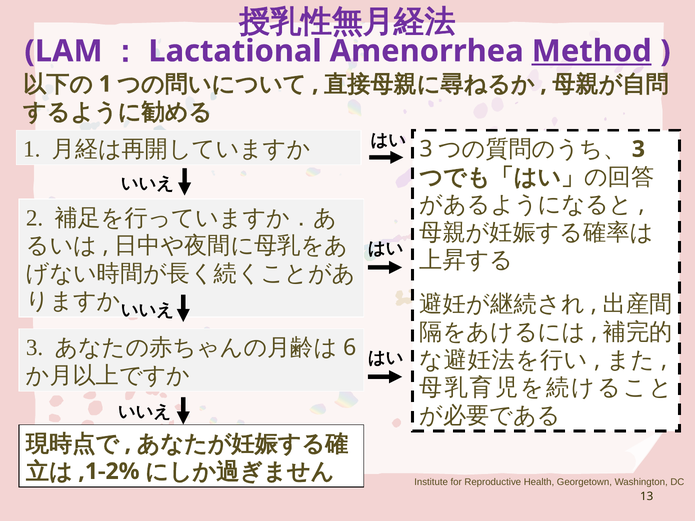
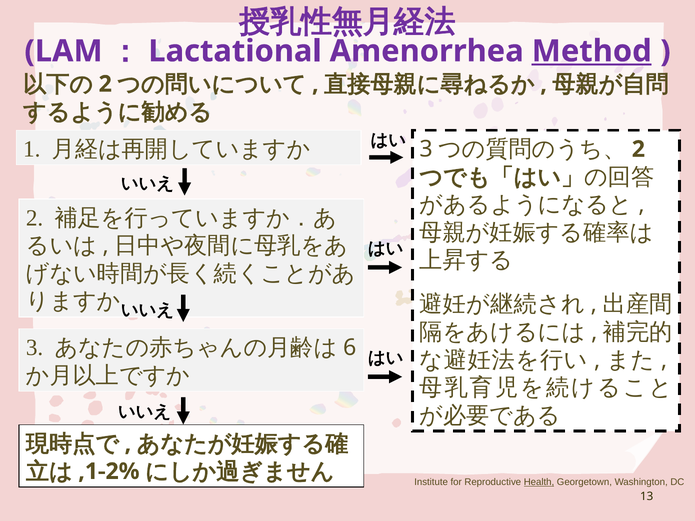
1: 1 -> 2 (105, 84)
3: 3 -> 2 (638, 149)
Health underline: none -> present (539, 482)
